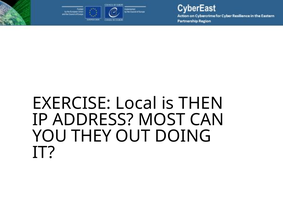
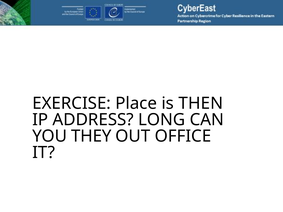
Local: Local -> Place (136, 104)
MOST: MOST -> LONG (162, 120)
DOING: DOING -> OFFICE (183, 136)
